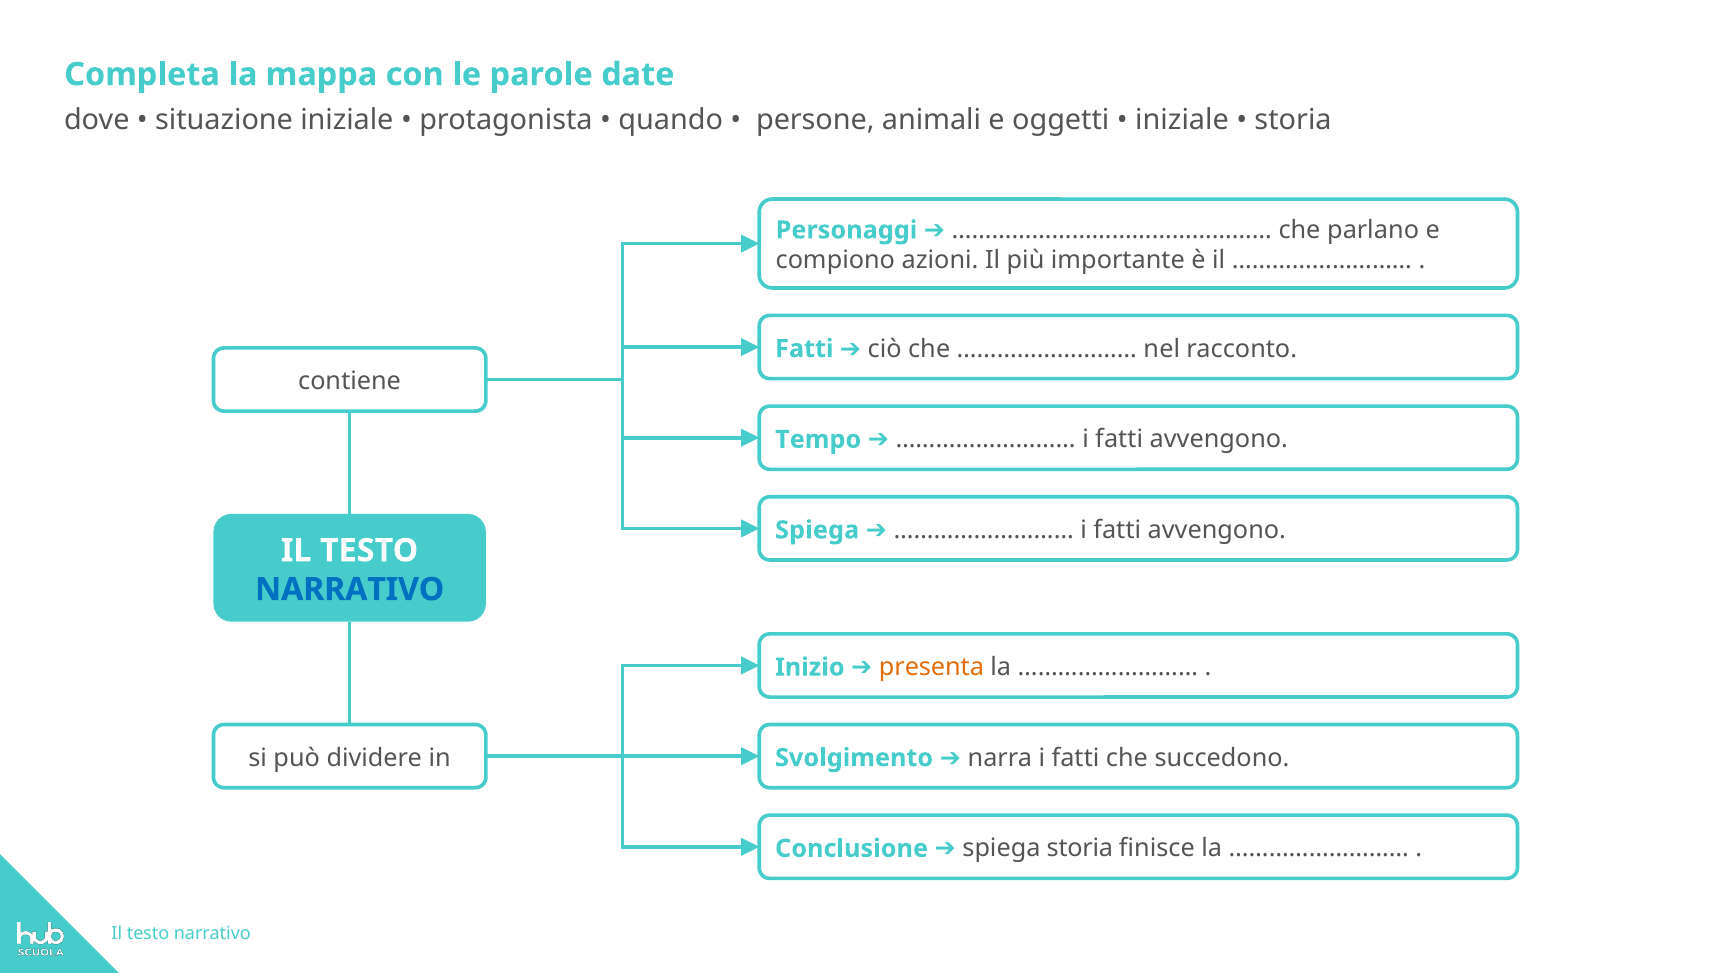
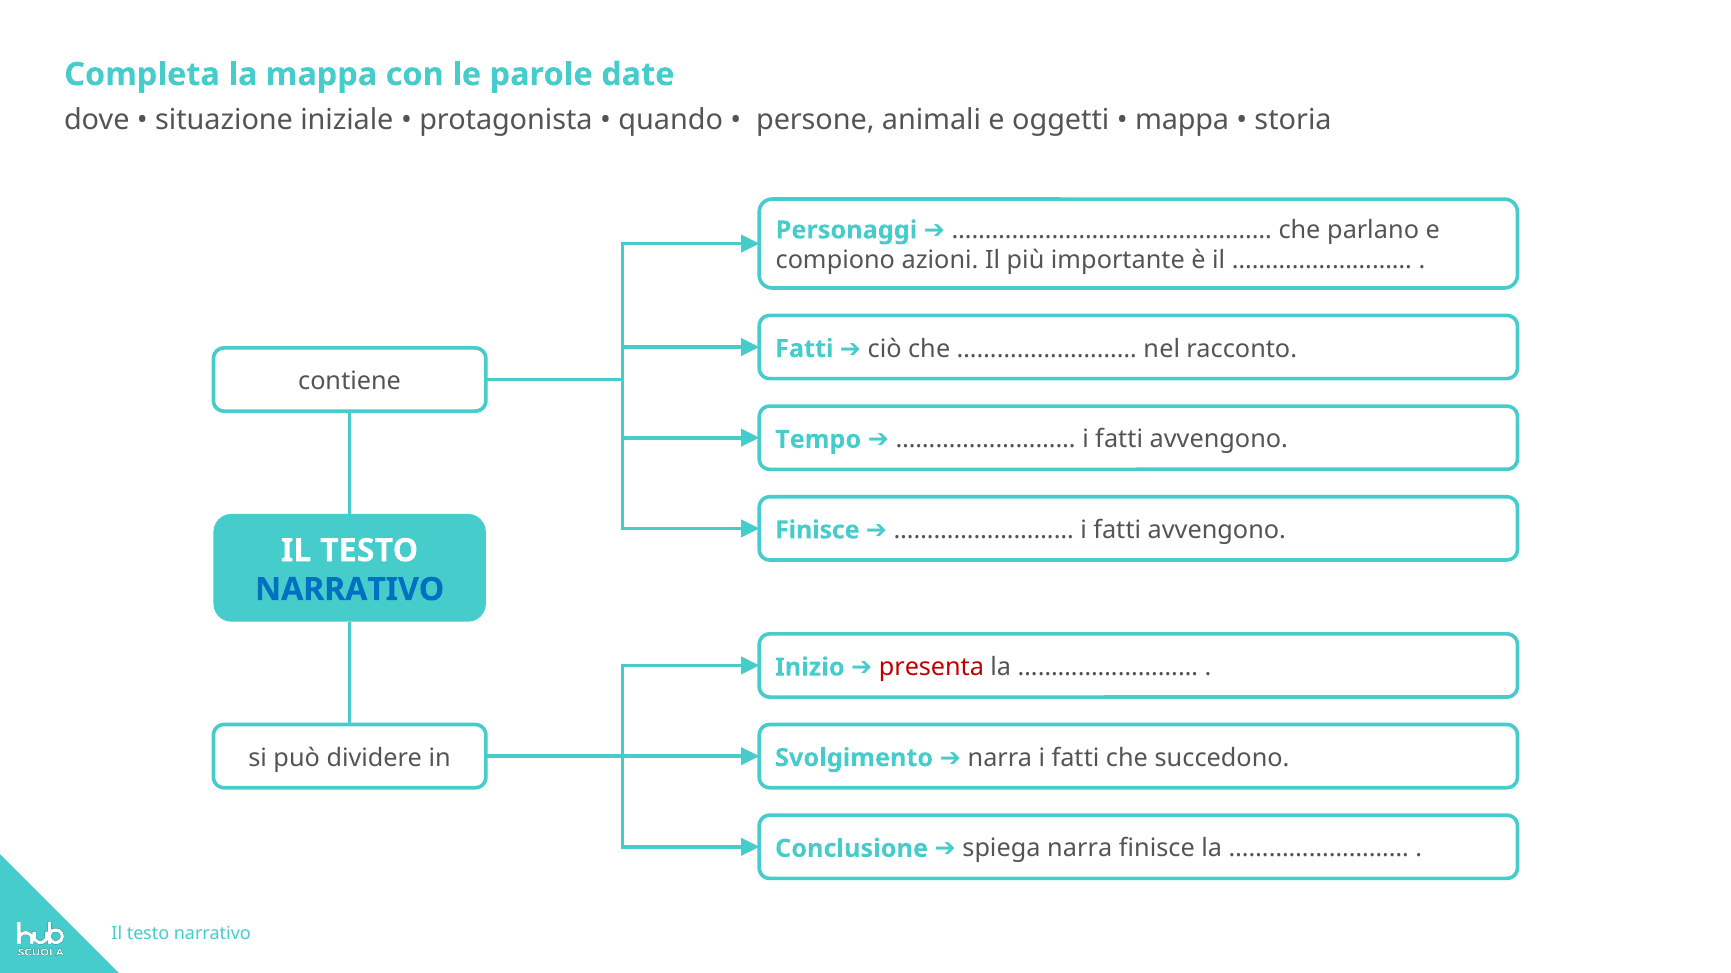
iniziale: iniziale -> mappa (1182, 120)
Spiega: Spiega -> Finisce (817, 530)
presenta colour: orange -> red (931, 668)
spiega storia: storia -> narra (1080, 849)
